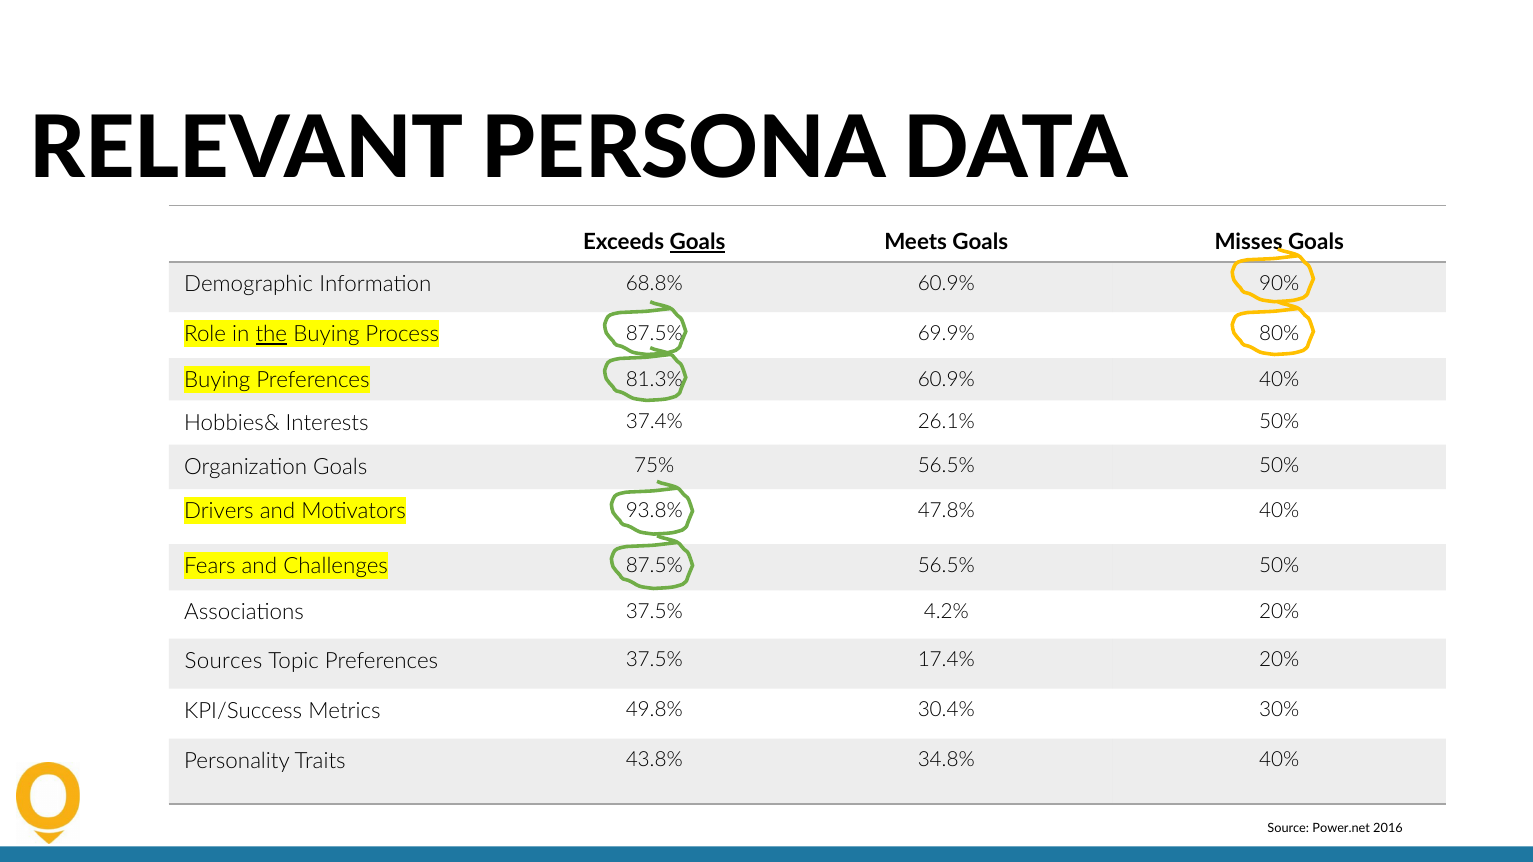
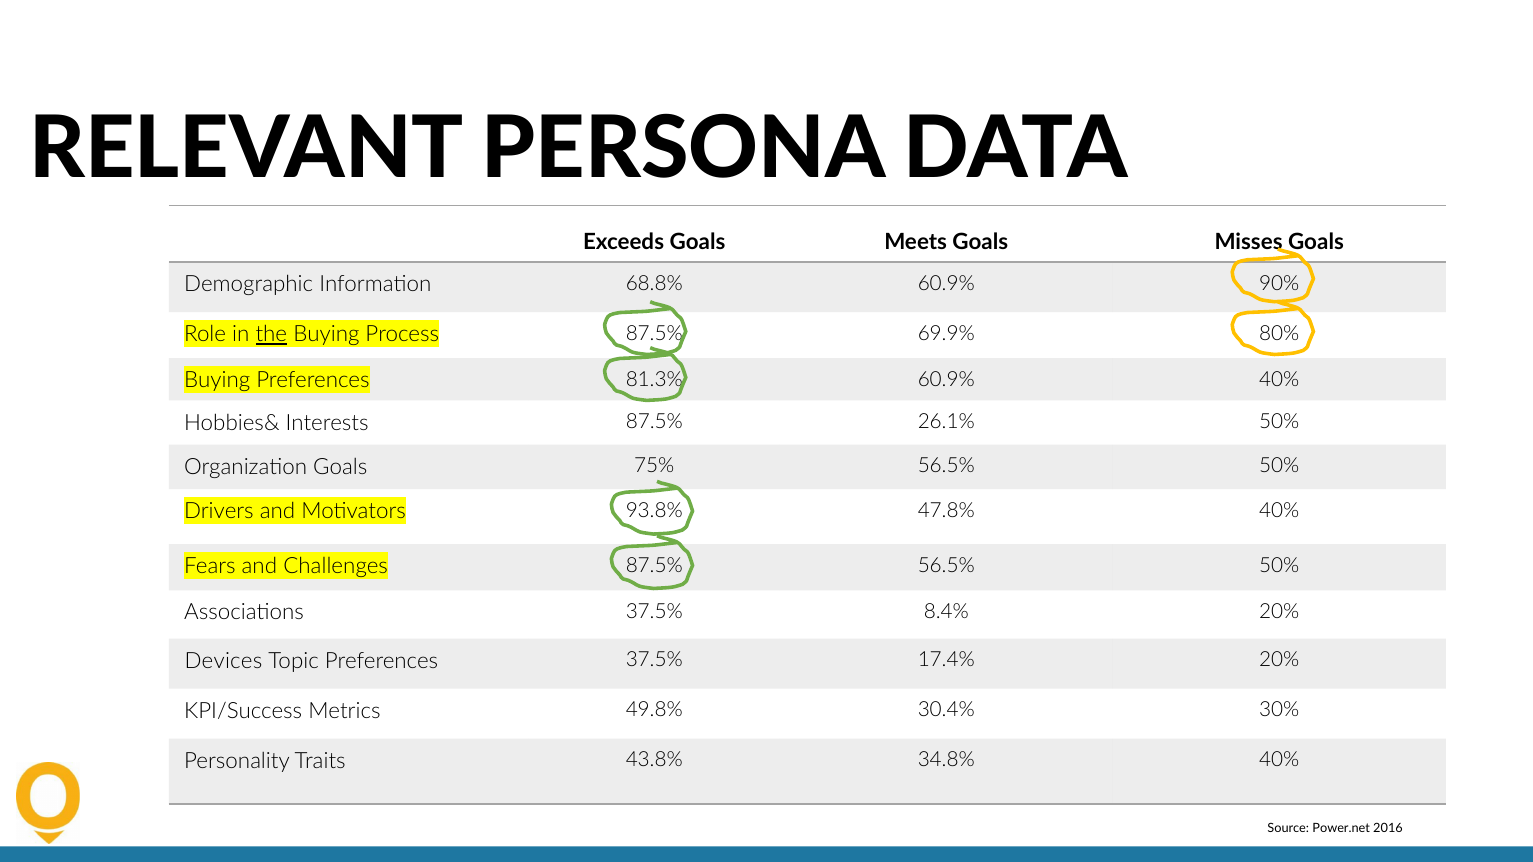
Goals underline: present -> none (697, 242)
Interests 37.4%: 37.4% -> 87.5% (654, 422)
4.2%: 4.2% -> 8.4% (946, 612)
Sources: Sources -> Devices (223, 661)
